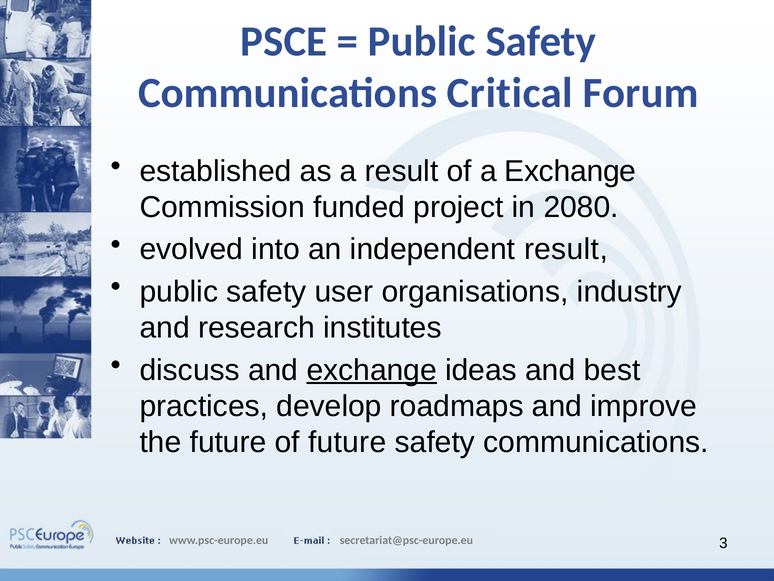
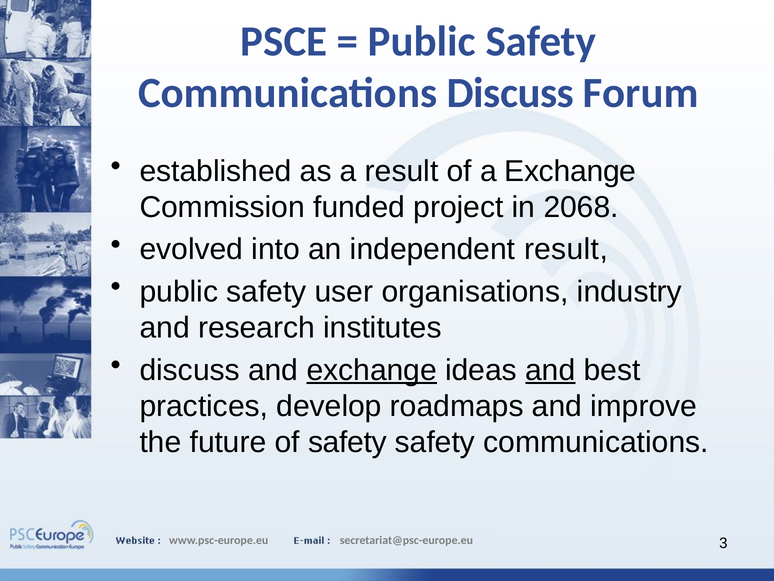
Communications Critical: Critical -> Discuss (510, 93)
2080: 2080 -> 2068 (581, 207)
and underline: none -> present (550, 370)
of future: future -> safety (347, 442)
